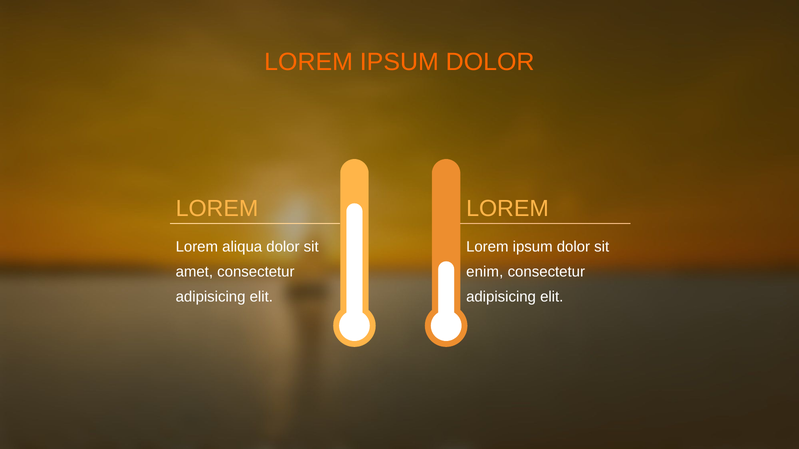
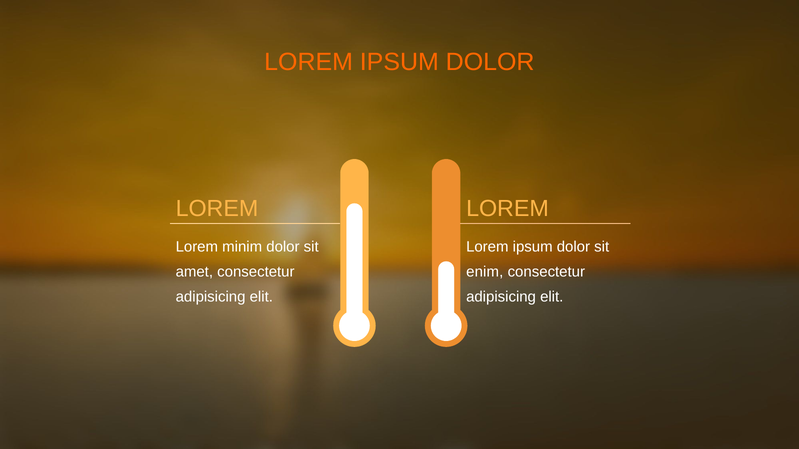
aliqua: aliqua -> minim (242, 247)
